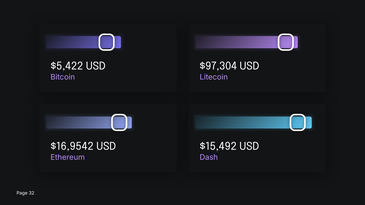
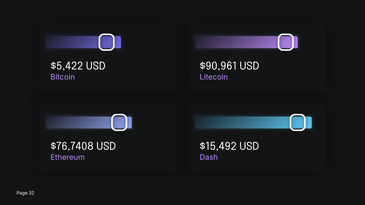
$97,304: $97,304 -> $90,961 (218, 66)
$16,9542: $16,9542 -> $76,7408 (72, 147)
